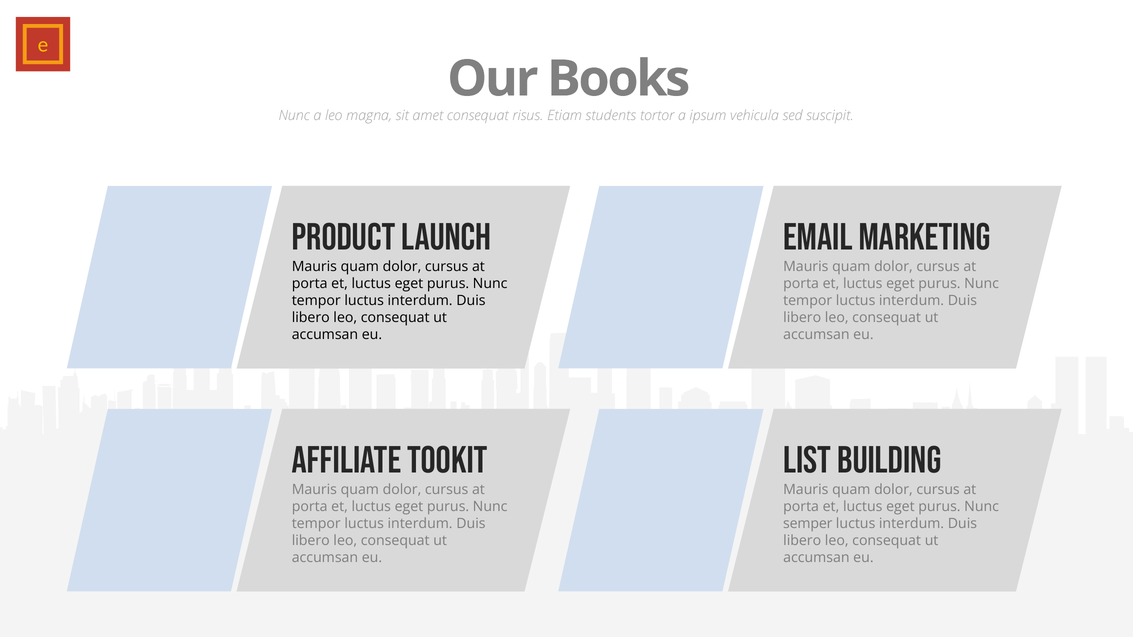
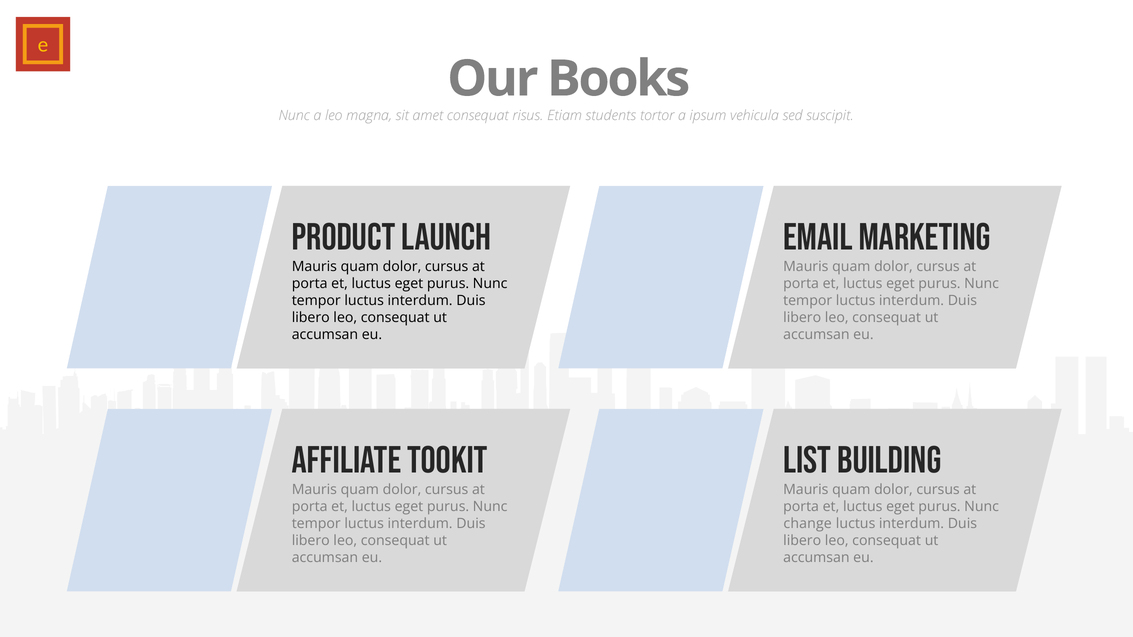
semper: semper -> change (808, 524)
